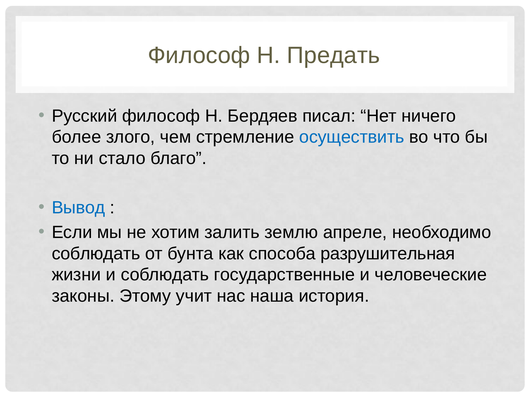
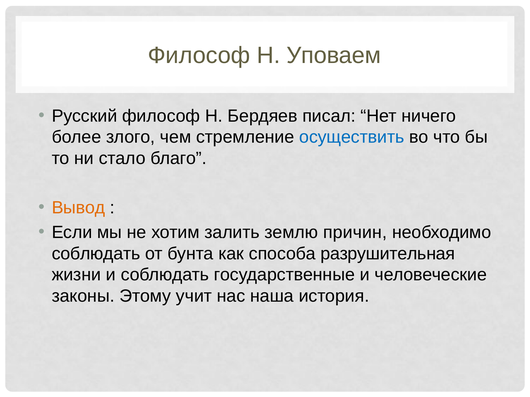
Предать: Предать -> Уповаем (334, 55)
Вывод colour: blue -> orange (78, 208)
апреле: апреле -> причин (355, 233)
